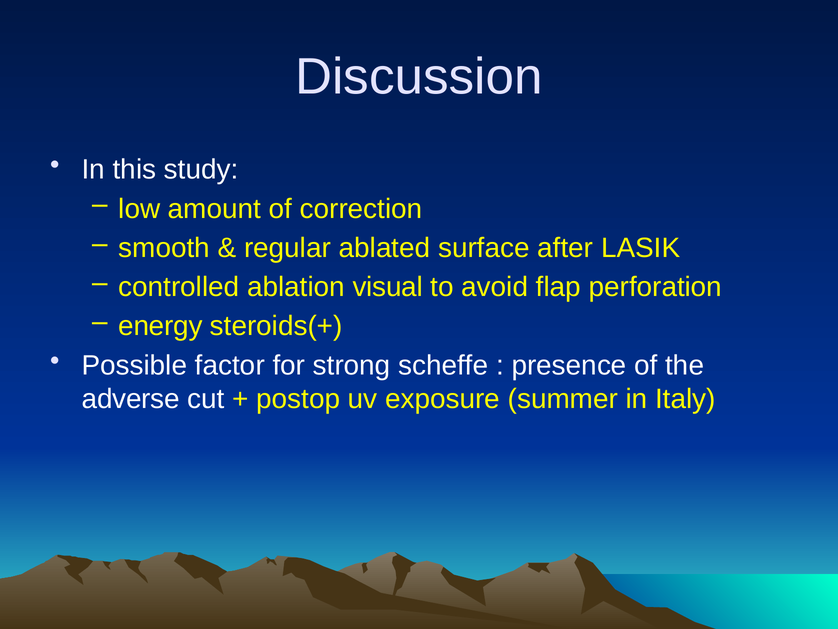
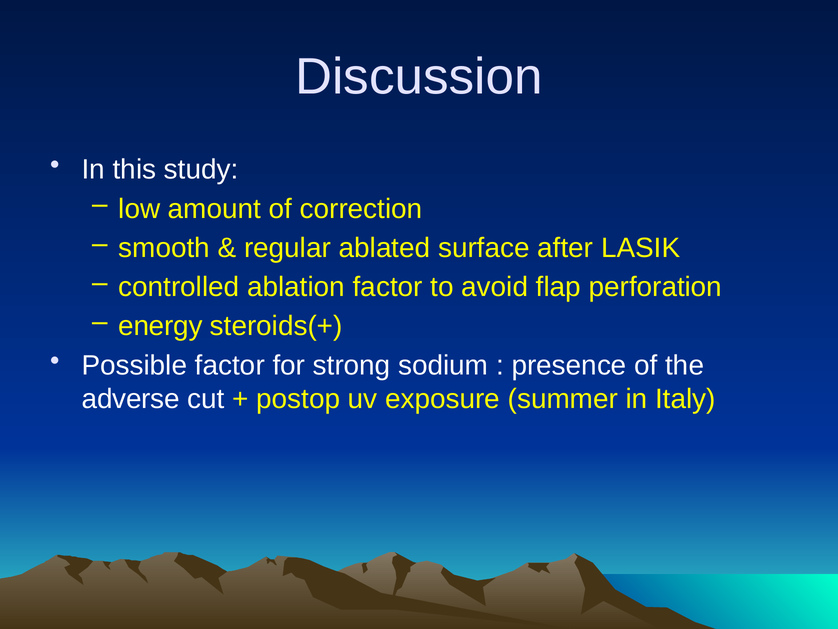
ablation visual: visual -> factor (388, 287)
scheffe: scheffe -> sodium (443, 365)
